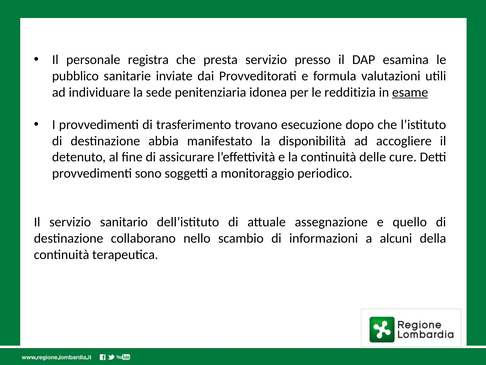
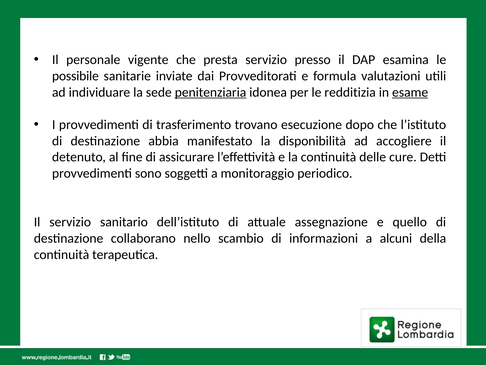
registra: registra -> vigente (148, 60)
pubblico: pubblico -> possibile (75, 76)
penitenziaria underline: none -> present (211, 92)
